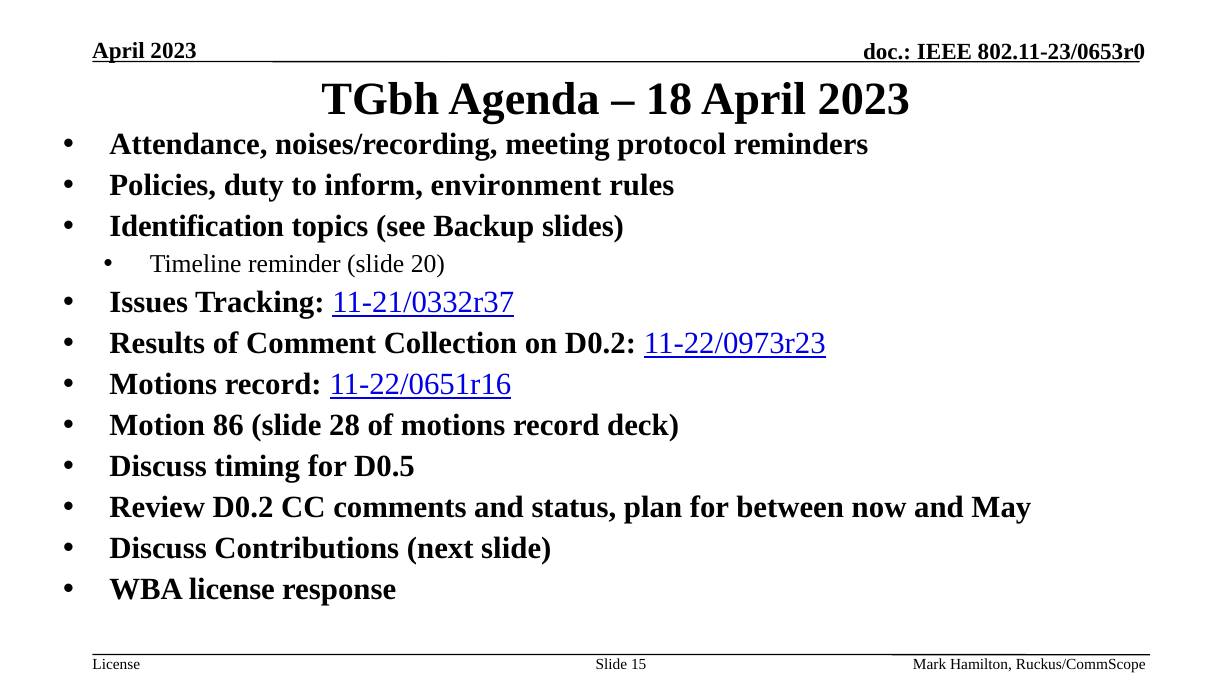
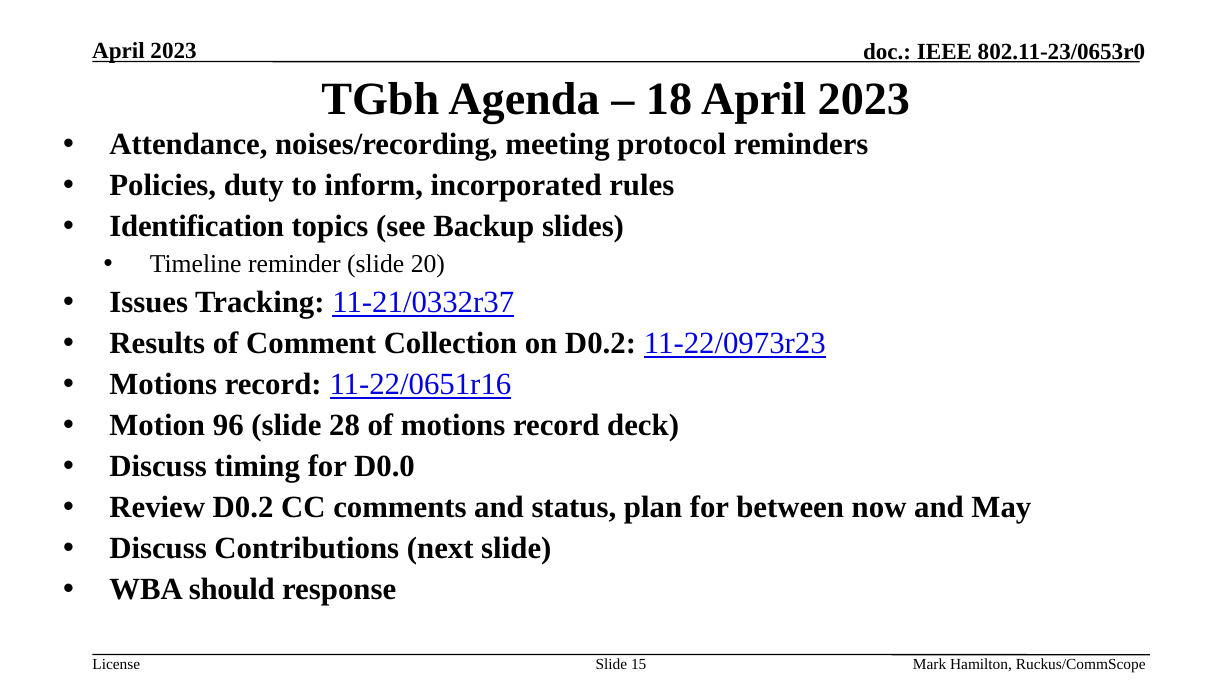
environment: environment -> incorporated (516, 185)
86: 86 -> 96 (228, 426)
D0.5: D0.5 -> D0.0 (384, 466)
WBA license: license -> should (232, 589)
